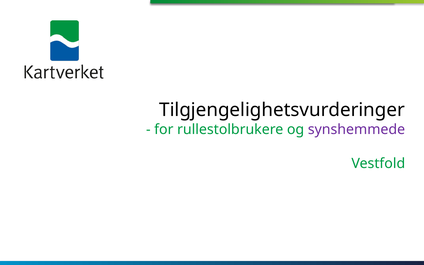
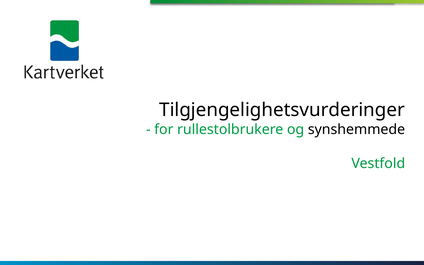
synshemmede colour: purple -> black (356, 130)
